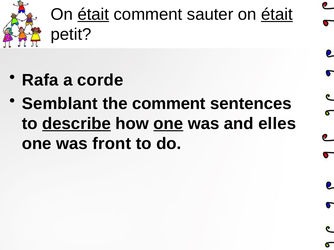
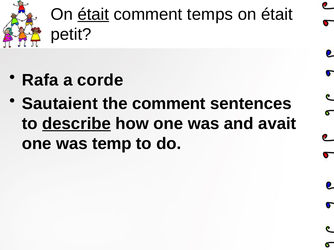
sauter: sauter -> temps (210, 14)
était underline: present -> none (277, 14)
Semblant: Semblant -> Sautaient (60, 104)
one underline: present -> none (168, 124)
elles: elles -> avait (277, 124)
front: front -> temp (112, 144)
